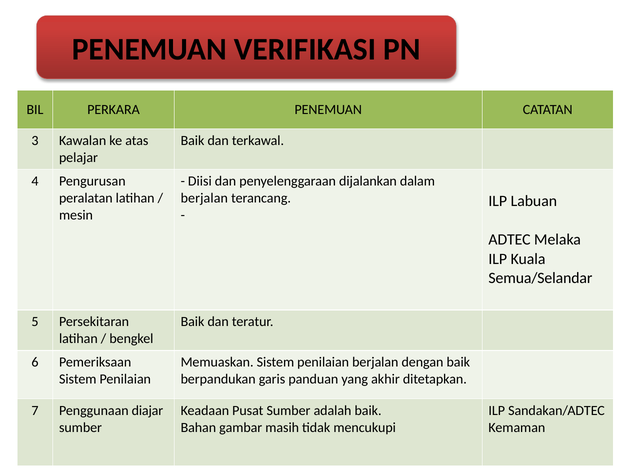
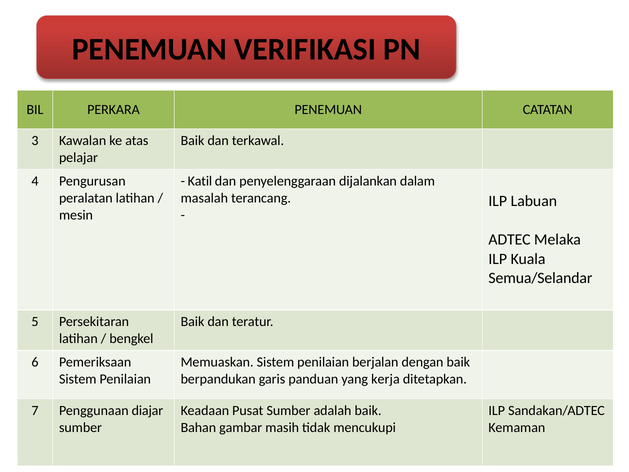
Diisi: Diisi -> Katil (200, 181)
berjalan: berjalan -> masalah (204, 198)
akhir: akhir -> kerja (385, 379)
